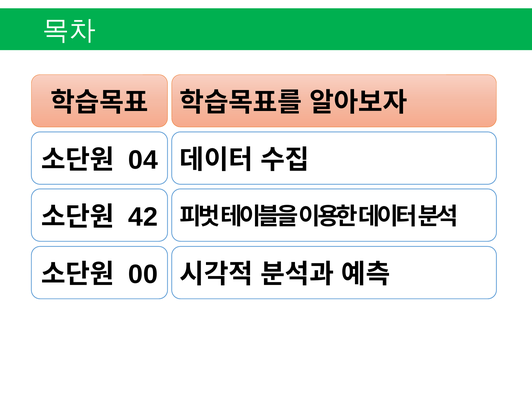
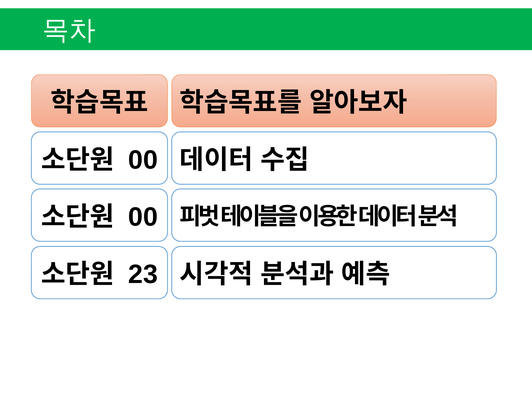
04: 04 -> 00 (143, 160)
42: 42 -> 00 (143, 217)
00: 00 -> 23 (143, 274)
